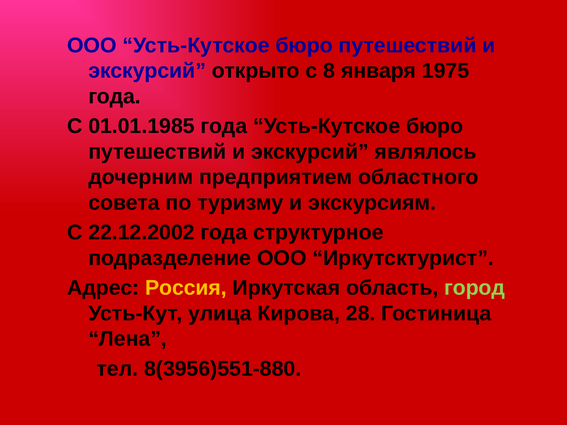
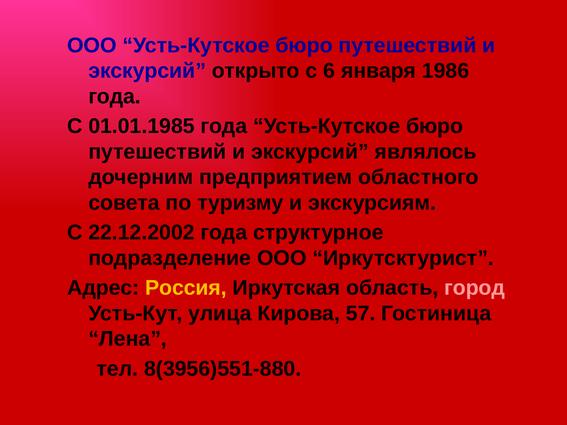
8: 8 -> 6 (329, 71)
1975: 1975 -> 1986 (446, 71)
город colour: light green -> pink (475, 288)
28: 28 -> 57 (361, 314)
